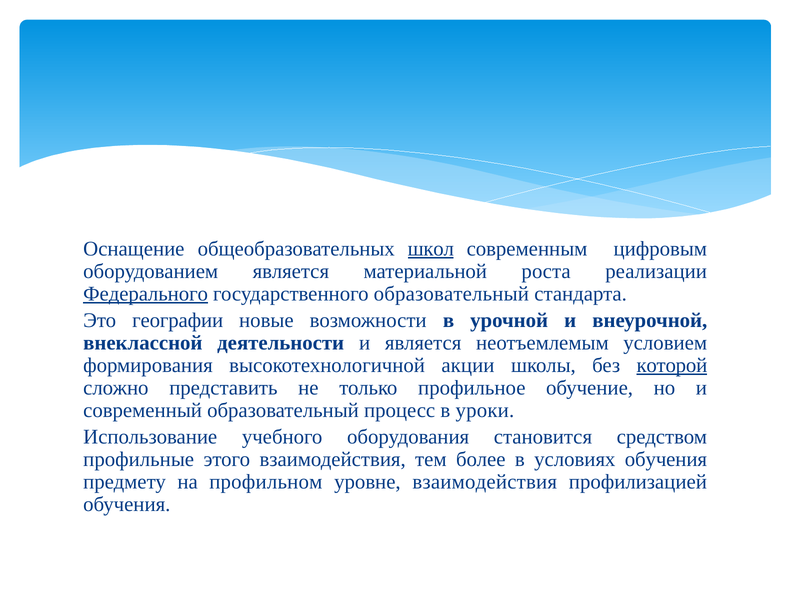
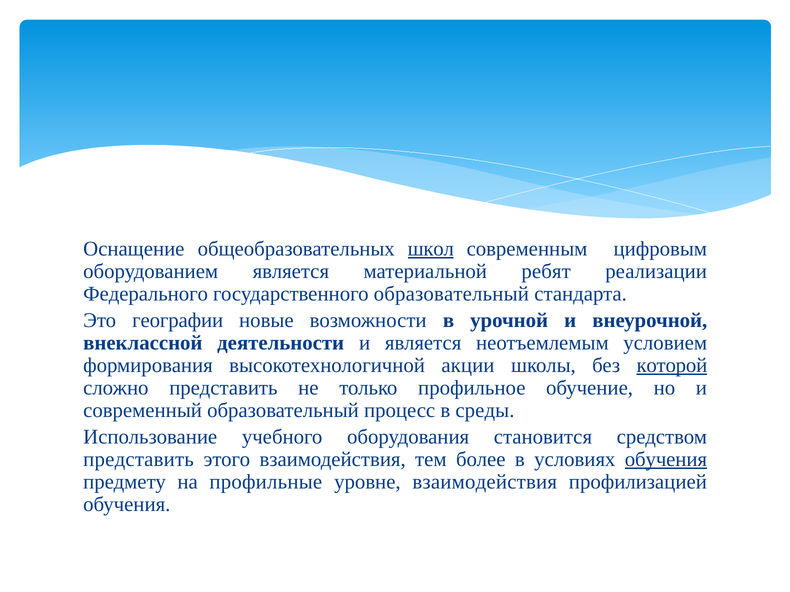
роста: роста -> ребят (546, 272)
Федерального underline: present -> none (146, 294)
уроки: уроки -> среды (485, 411)
профильные: профильные -> представить (139, 460)
обучения underline: none -> present (666, 460)
профильном: профильном -> профильные (266, 482)
